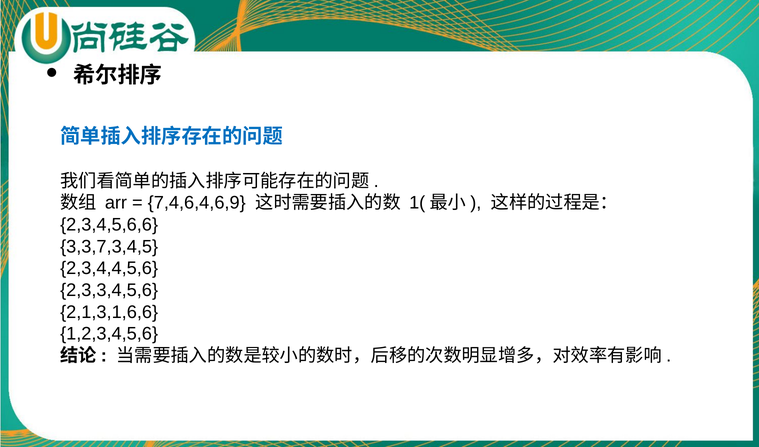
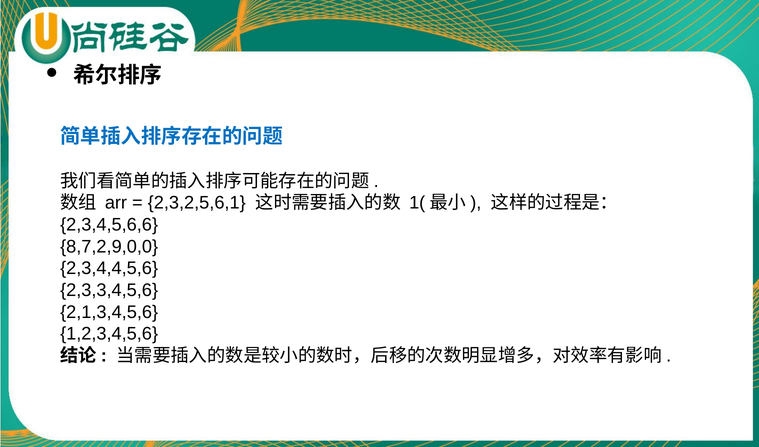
7,4,6,4,6,9: 7,4,6,4,6,9 -> 2,3,2,5,6,1 (197, 203)
3,3,7,3,4,5: 3,3,7,3,4,5 -> 8,7,2,9,0,0 (109, 247)
2,1,3,1,6,6: 2,1,3,1,6,6 -> 2,1,3,4,5,6 (109, 312)
